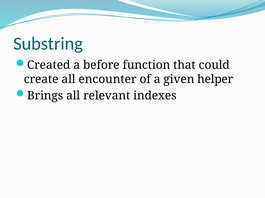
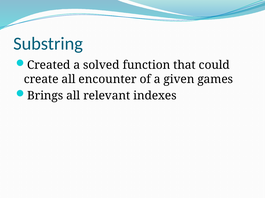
before: before -> solved (101, 65)
helper: helper -> games (215, 79)
